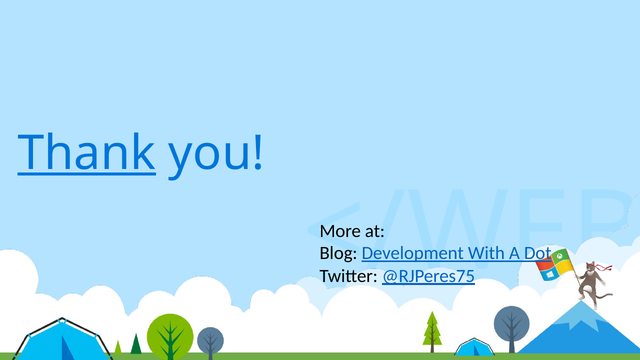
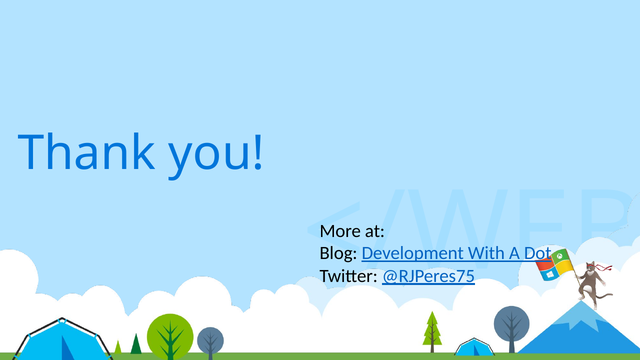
Thank underline: present -> none (87, 153)
